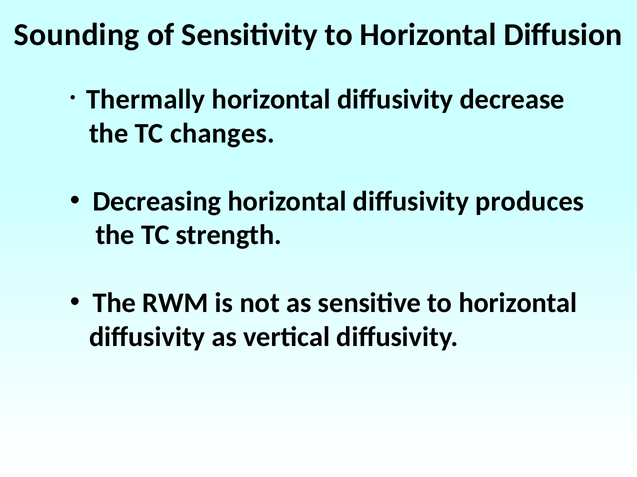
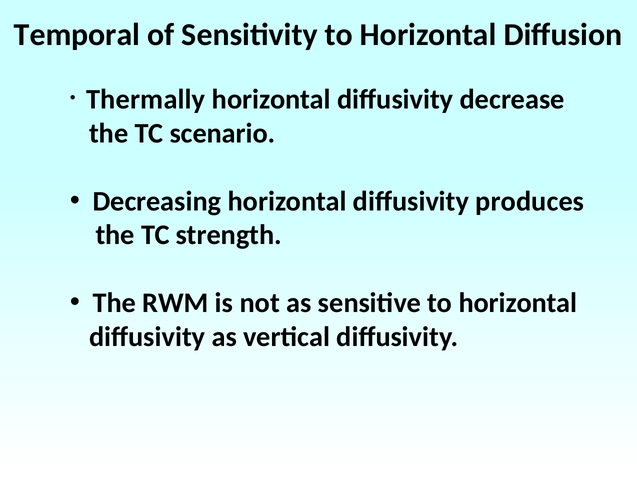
Sounding: Sounding -> Temporal (77, 35)
changes: changes -> scenario (223, 134)
